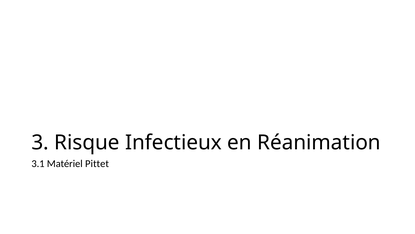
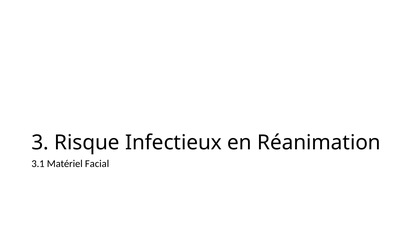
Pittet: Pittet -> Facial (97, 163)
